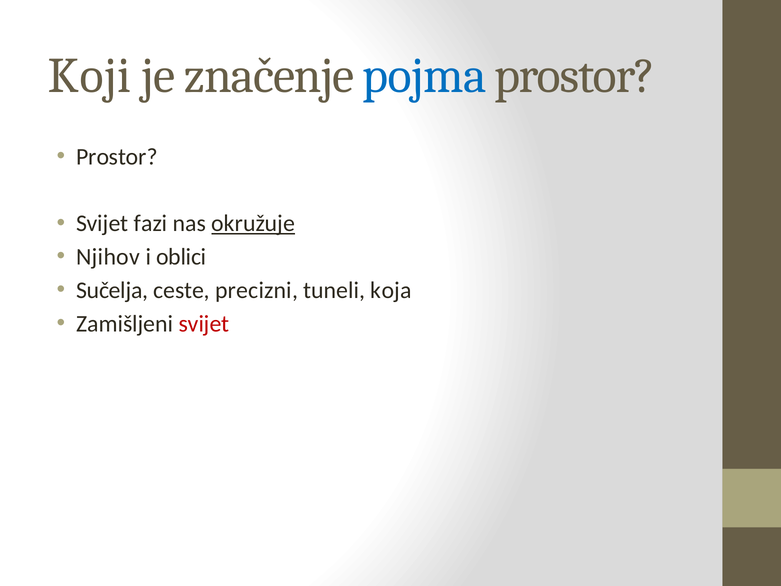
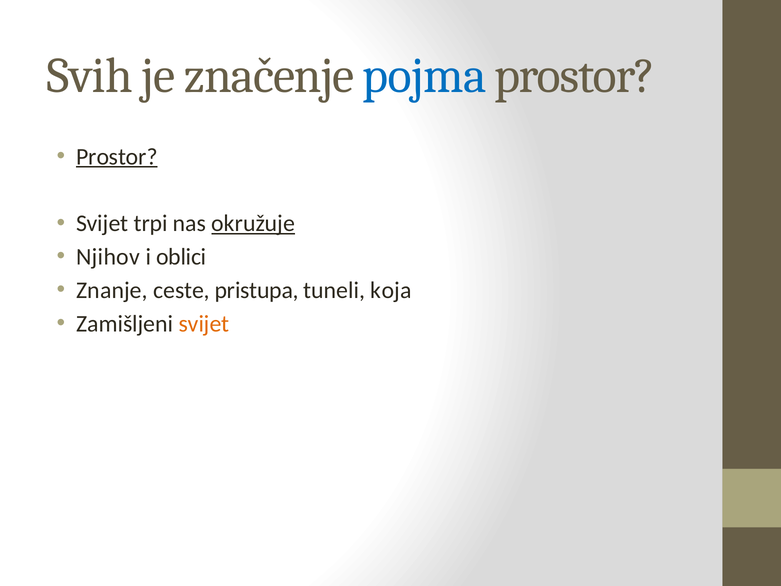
Koji: Koji -> Svih (90, 76)
Prostor underline: none -> present (117, 157)
fazi: fazi -> trpi (151, 223)
Sučelja: Sučelja -> Znanje (112, 290)
precizni: precizni -> pristupa (257, 290)
svijet colour: red -> orange (204, 324)
